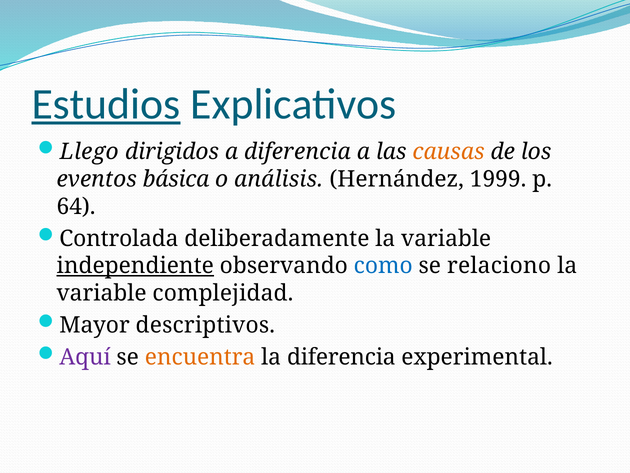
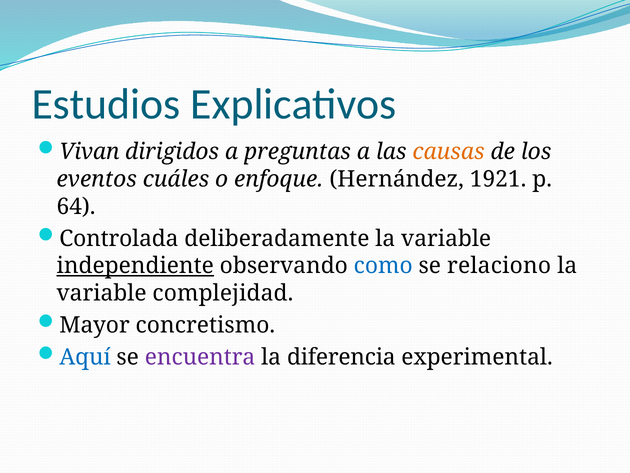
Estudios underline: present -> none (106, 104)
Llego: Llego -> Vivan (89, 152)
a diferencia: diferencia -> preguntas (297, 152)
básica: básica -> cuáles (176, 179)
análisis: análisis -> enfoque (279, 179)
1999: 1999 -> 1921 (498, 179)
descriptivos: descriptivos -> concretismo (205, 325)
Aquí colour: purple -> blue (85, 357)
encuentra colour: orange -> purple (200, 357)
